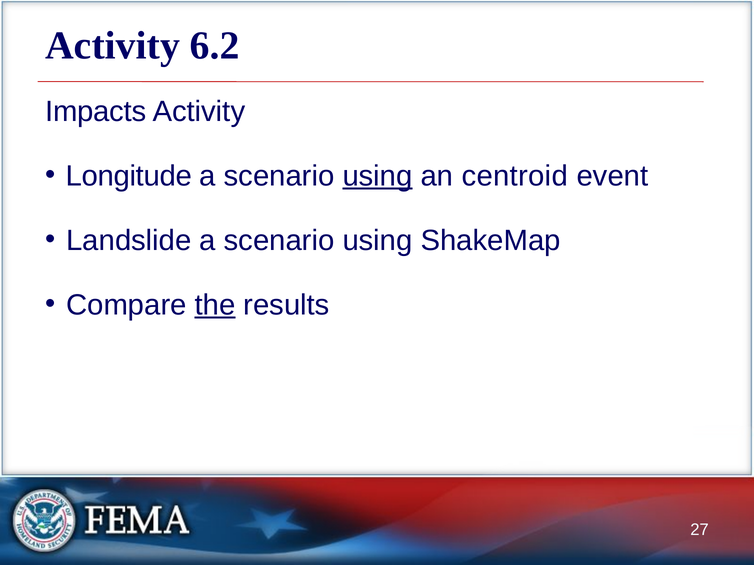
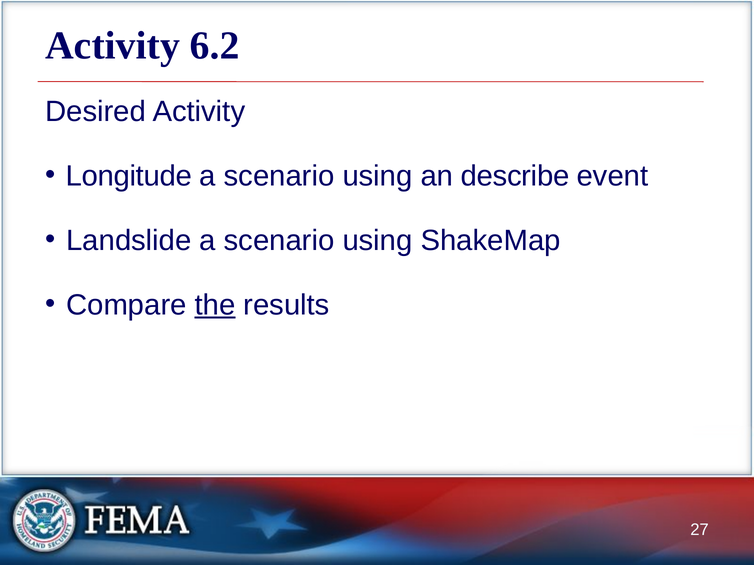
Impacts: Impacts -> Desired (96, 112)
using underline: present -> none (378, 176)
centroid: centroid -> describe (515, 176)
